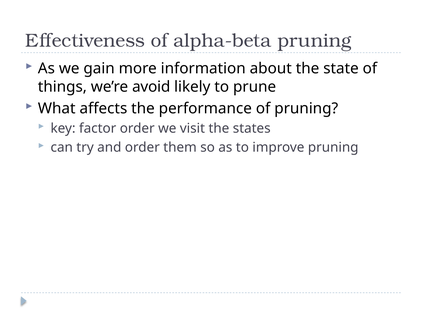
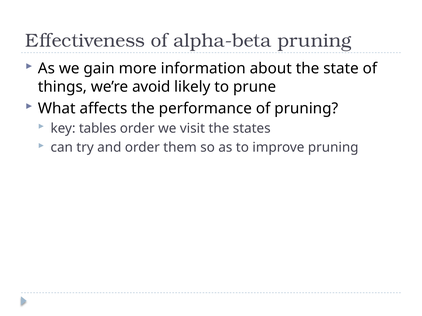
factor: factor -> tables (98, 129)
